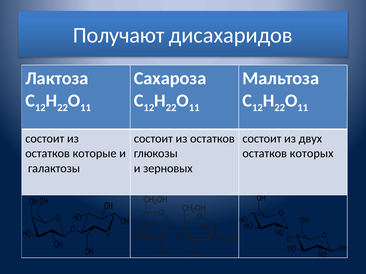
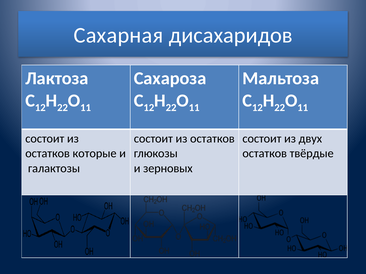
Получают: Получают -> Сахарная (118, 35)
которых: которых -> твёрдые (312, 154)
